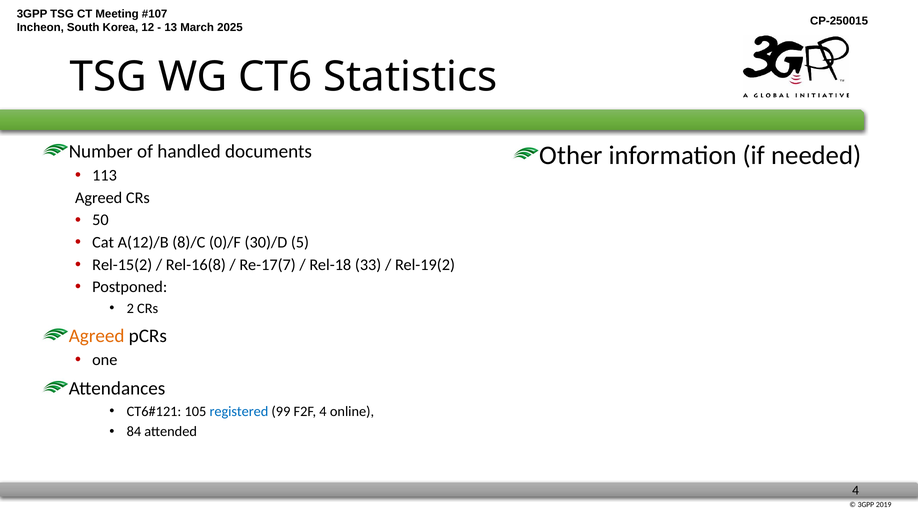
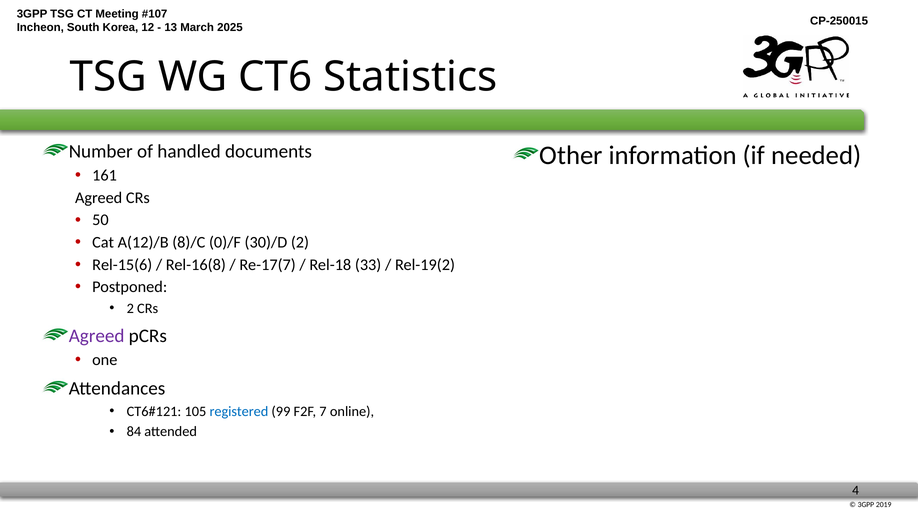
113: 113 -> 161 (105, 176)
30)/D 5: 5 -> 2 (300, 243)
Rel-15(2: Rel-15(2 -> Rel-15(6 (122, 265)
Agreed colour: orange -> purple (97, 336)
F2F 4: 4 -> 7 (323, 412)
